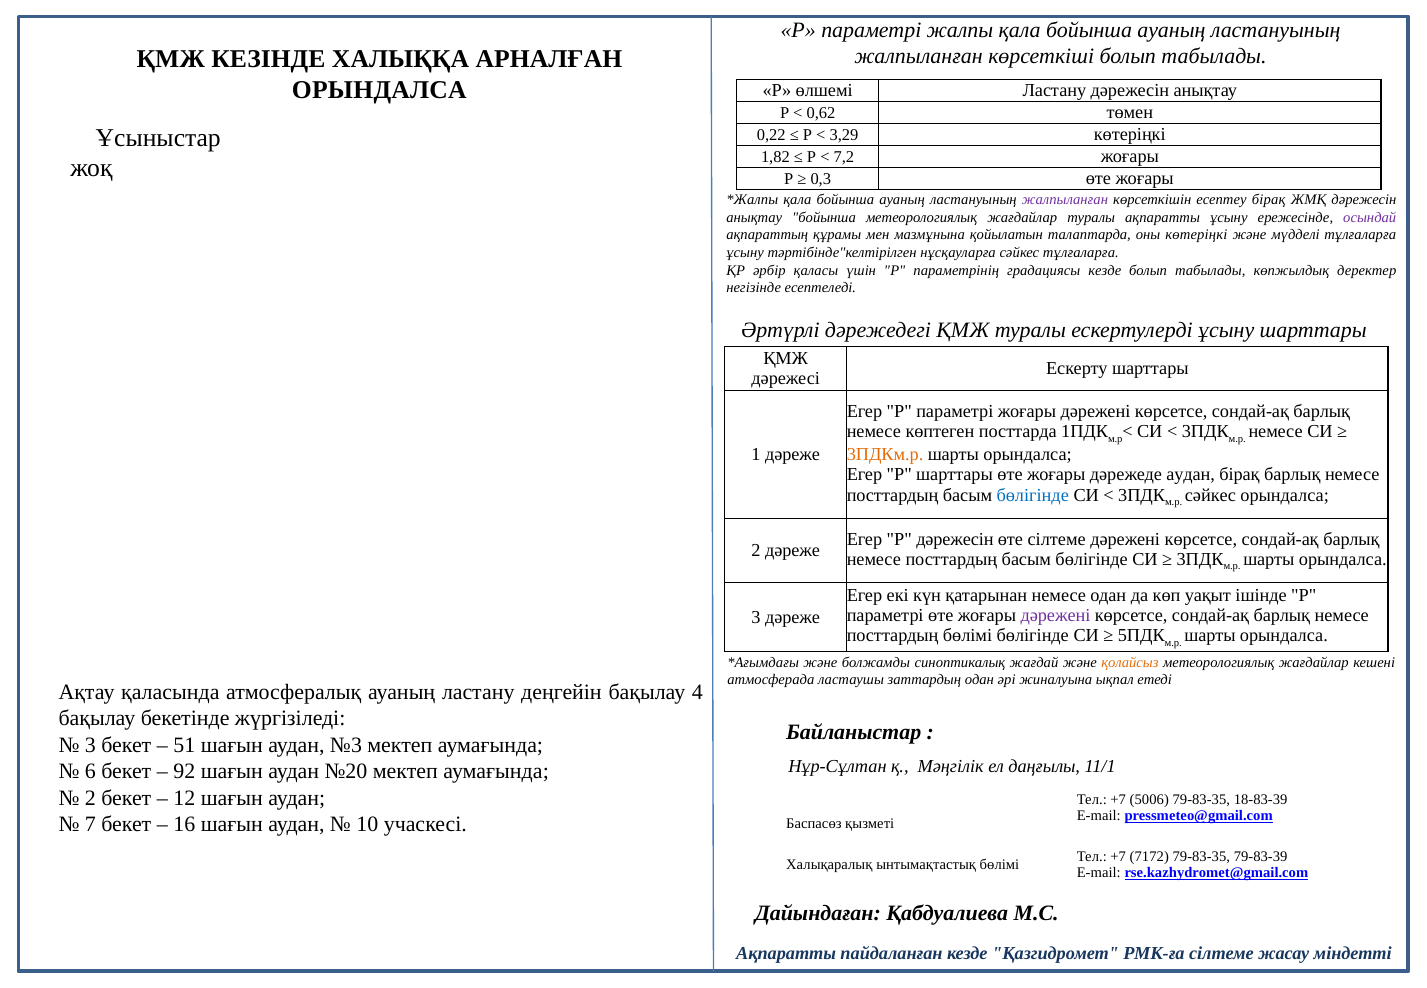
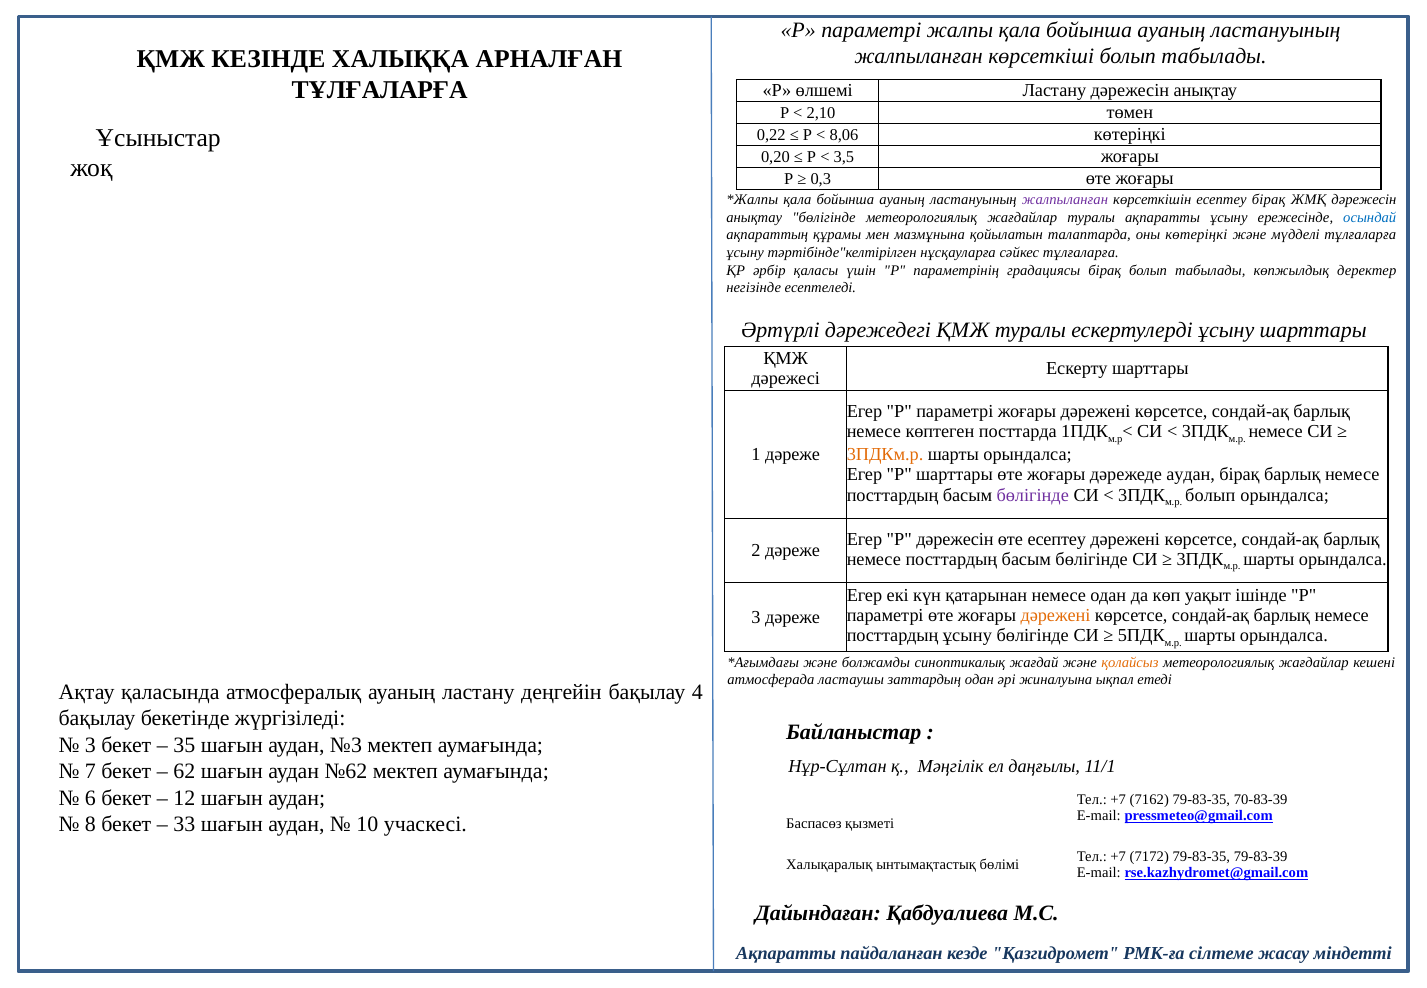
ОРЫНДАЛСА: ОРЫНДАЛСА -> ТҰЛҒАЛАРҒА (380, 90)
0,62: 0,62 -> 2,10 (821, 113)
3,29: 3,29 -> 8,06 (844, 135)
1,82: 1,82 -> 0,20 (775, 157)
7,2: 7,2 -> 3,5 (844, 157)
анықтау бойынша: бойынша -> бөлігінде (824, 218)
осындай colour: purple -> blue (1370, 218)
градациясы кезде: кезде -> бірақ (1105, 270)
бөлігінде colour: blue -> purple (1033, 495)
сәйкес: сәйкес -> болып (1210, 495)
өте сілтеме: сілтеме -> есептеу (1057, 539)
дәрежені colour: purple -> orange (1055, 616)
посттардың бөлімі: бөлімі -> ұсыну (967, 636)
51: 51 -> 35 (184, 745)
6: 6 -> 7 (90, 771)
92: 92 -> 62 (184, 771)
№20: №20 -> №62 (346, 771)
2: 2 -> 6 (90, 798)
5006: 5006 -> 7162 (1149, 799)
18-83-39: 18-83-39 -> 70-83-39 (1261, 799)
7: 7 -> 8 (90, 824)
16: 16 -> 33 (184, 824)
